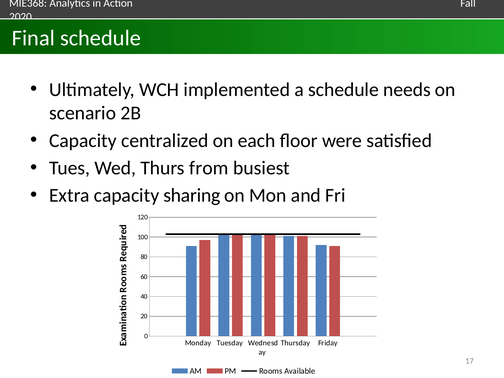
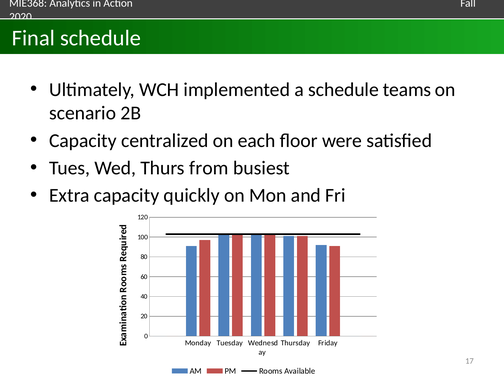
needs: needs -> teams (407, 90)
sharing: sharing -> quickly (192, 195)
